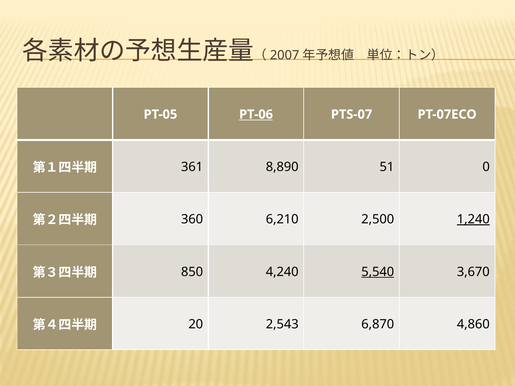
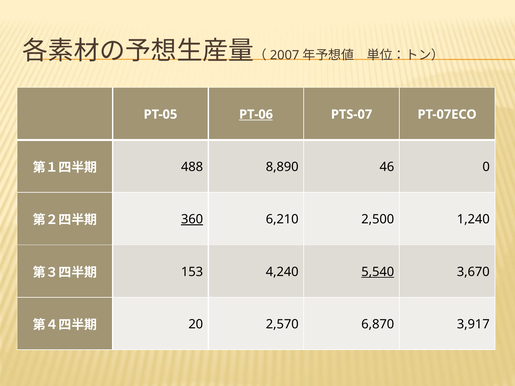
361: 361 -> 488 (192, 167)
51: 51 -> 46 (387, 167)
360 underline: none -> present (192, 219)
1,240 underline: present -> none (473, 219)
850: 850 -> 153 (192, 272)
2,543: 2,543 -> 2,570 (282, 324)
4,860: 4,860 -> 3,917 (473, 324)
